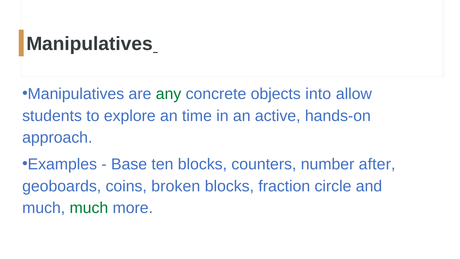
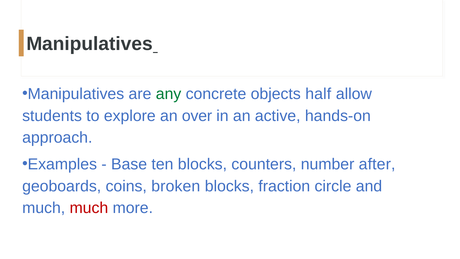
into: into -> half (318, 94)
time: time -> over (197, 116)
much colour: green -> red (89, 208)
